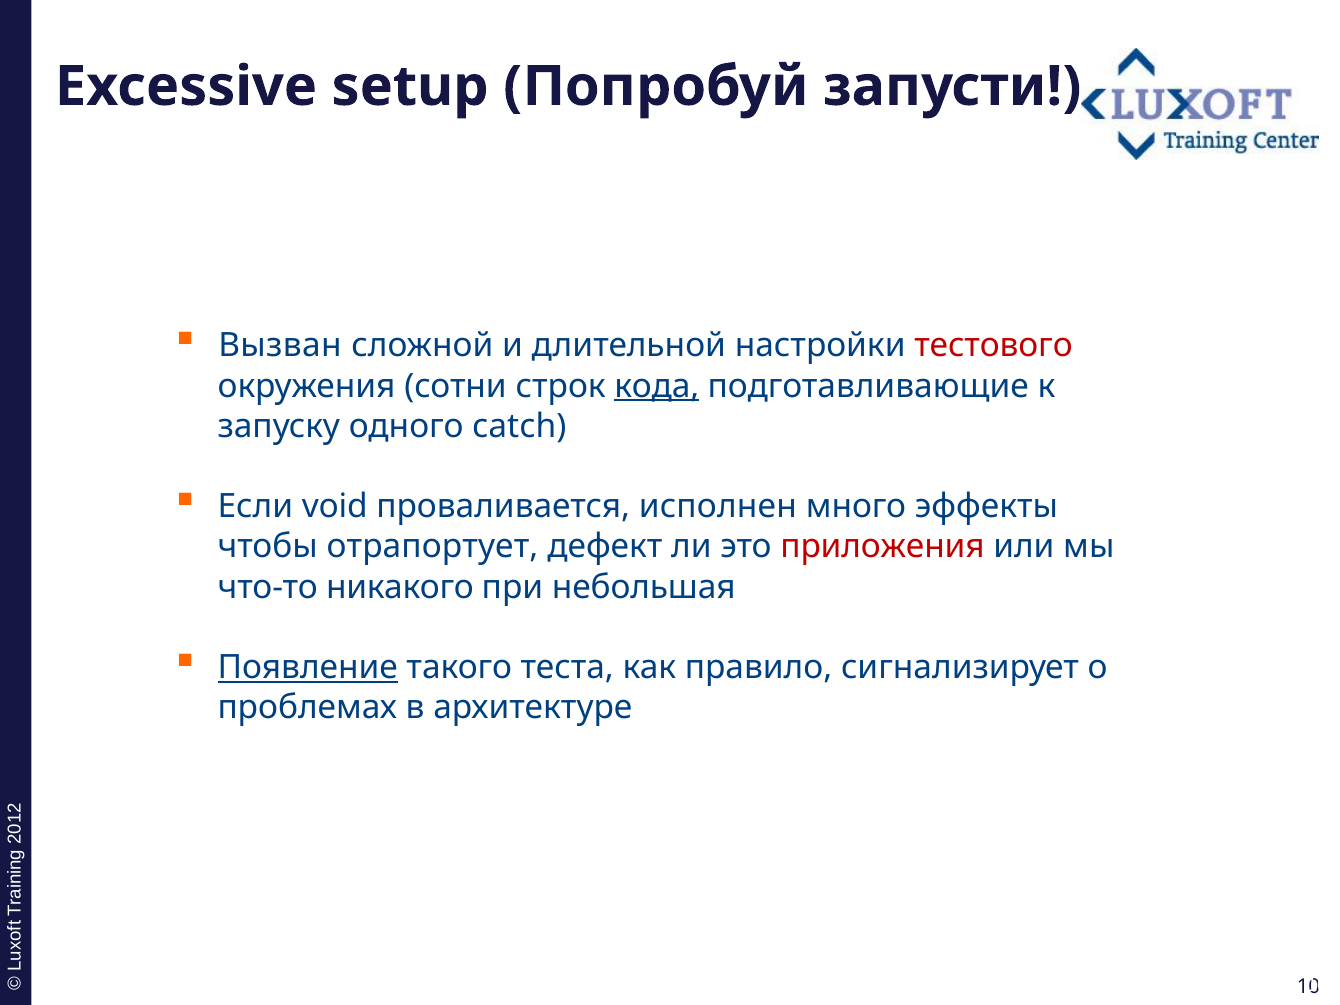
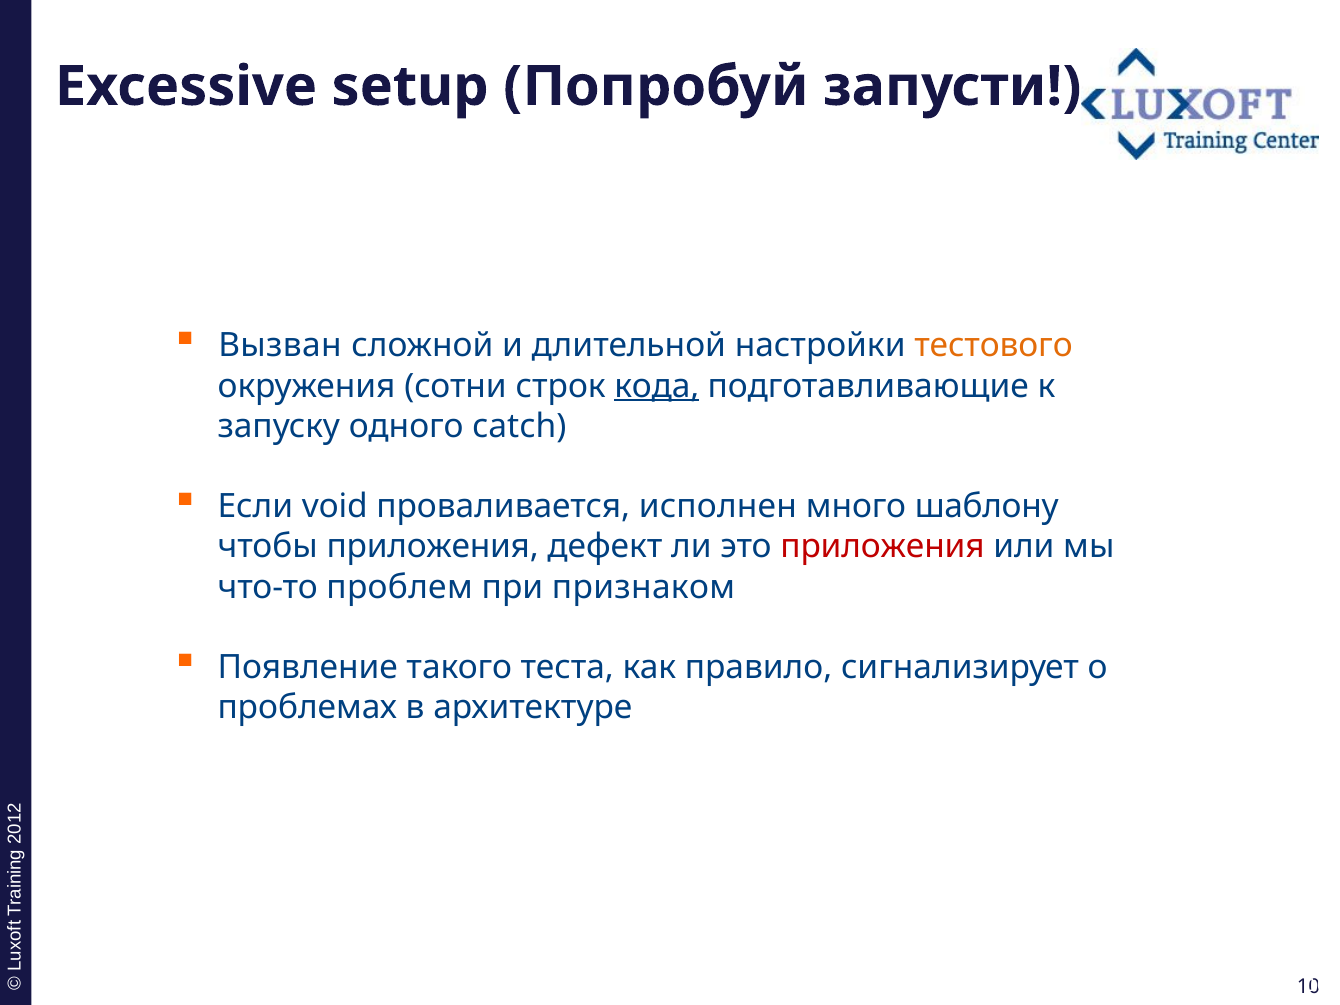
тестового colour: red -> orange (993, 346)
эффекты: эффекты -> шаблону (987, 507)
чтобы отрапортует: отрапортует -> приложения (433, 547)
никакого: никакого -> проблем (400, 587)
небольшая: небольшая -> признаком (644, 587)
Появление underline: present -> none (308, 667)
